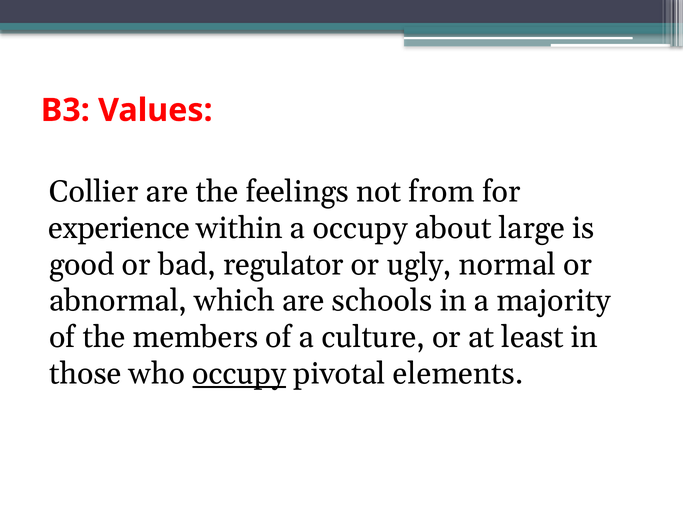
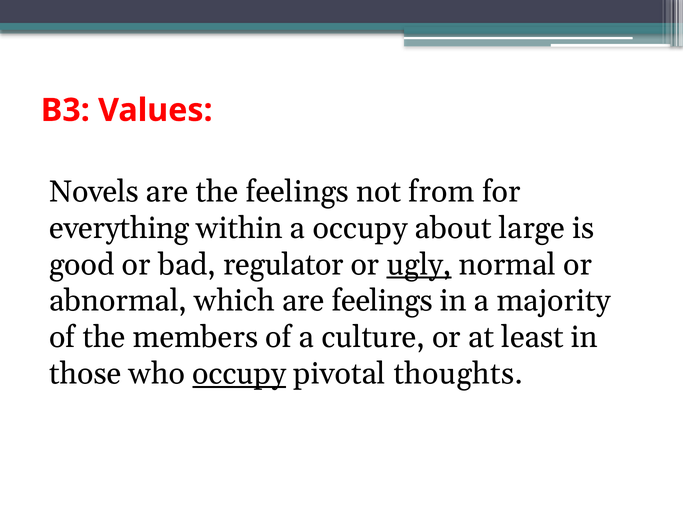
Collier: Collier -> Novels (94, 192)
experience: experience -> everything (119, 228)
ugly underline: none -> present (419, 265)
are schools: schools -> feelings (382, 301)
elements: elements -> thoughts (458, 374)
